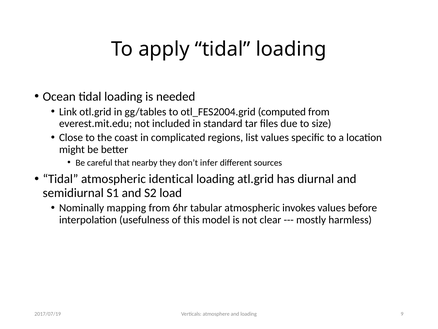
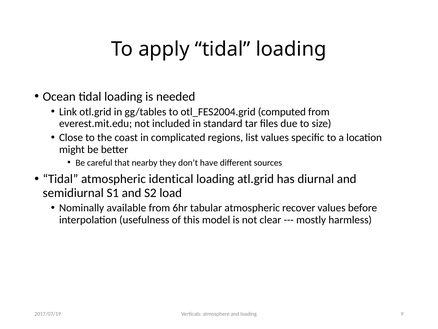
infer: infer -> have (209, 162)
mapping: mapping -> available (126, 208)
invokes: invokes -> recover (299, 208)
